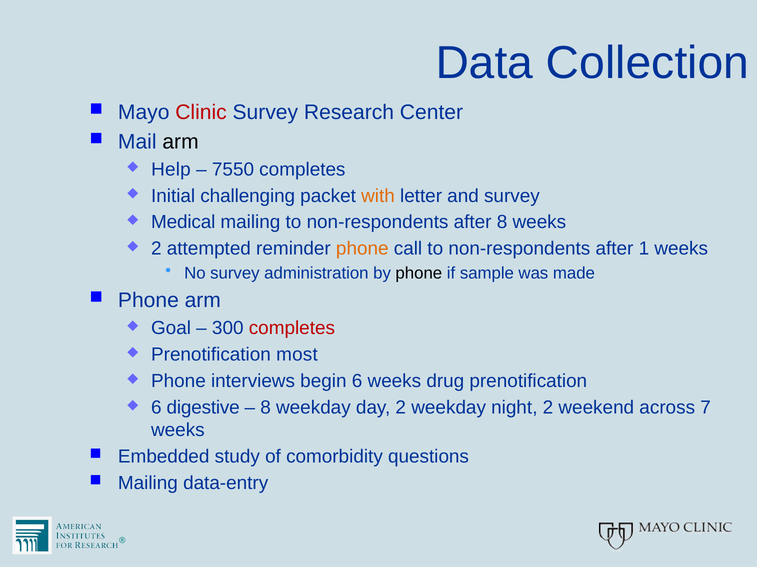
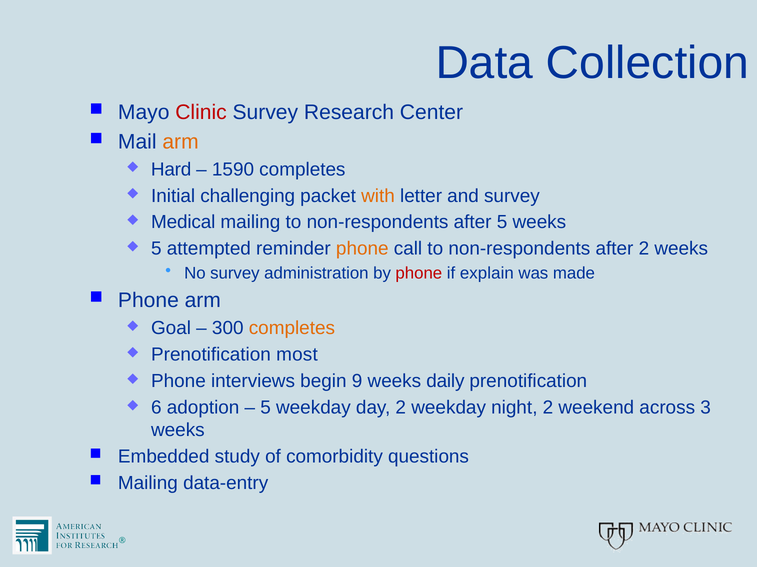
arm colour: black -> orange (181, 142)
Help: Help -> Hard (171, 170)
7550: 7550 -> 1590 (233, 170)
after 8: 8 -> 5 (502, 223)
2: 2 -> 5 (156, 249)
after 1: 1 -> 2 (644, 249)
phone colour: black -> red (419, 274)
sample: sample -> explain (487, 274)
completes colour: red -> orange (292, 329)
begin 6: 6 -> 9 (357, 382)
drug: drug -> daily (445, 382)
digestive: digestive -> adoption (203, 408)
8: 8 -> 5 (266, 408)
7: 7 -> 3 (706, 408)
